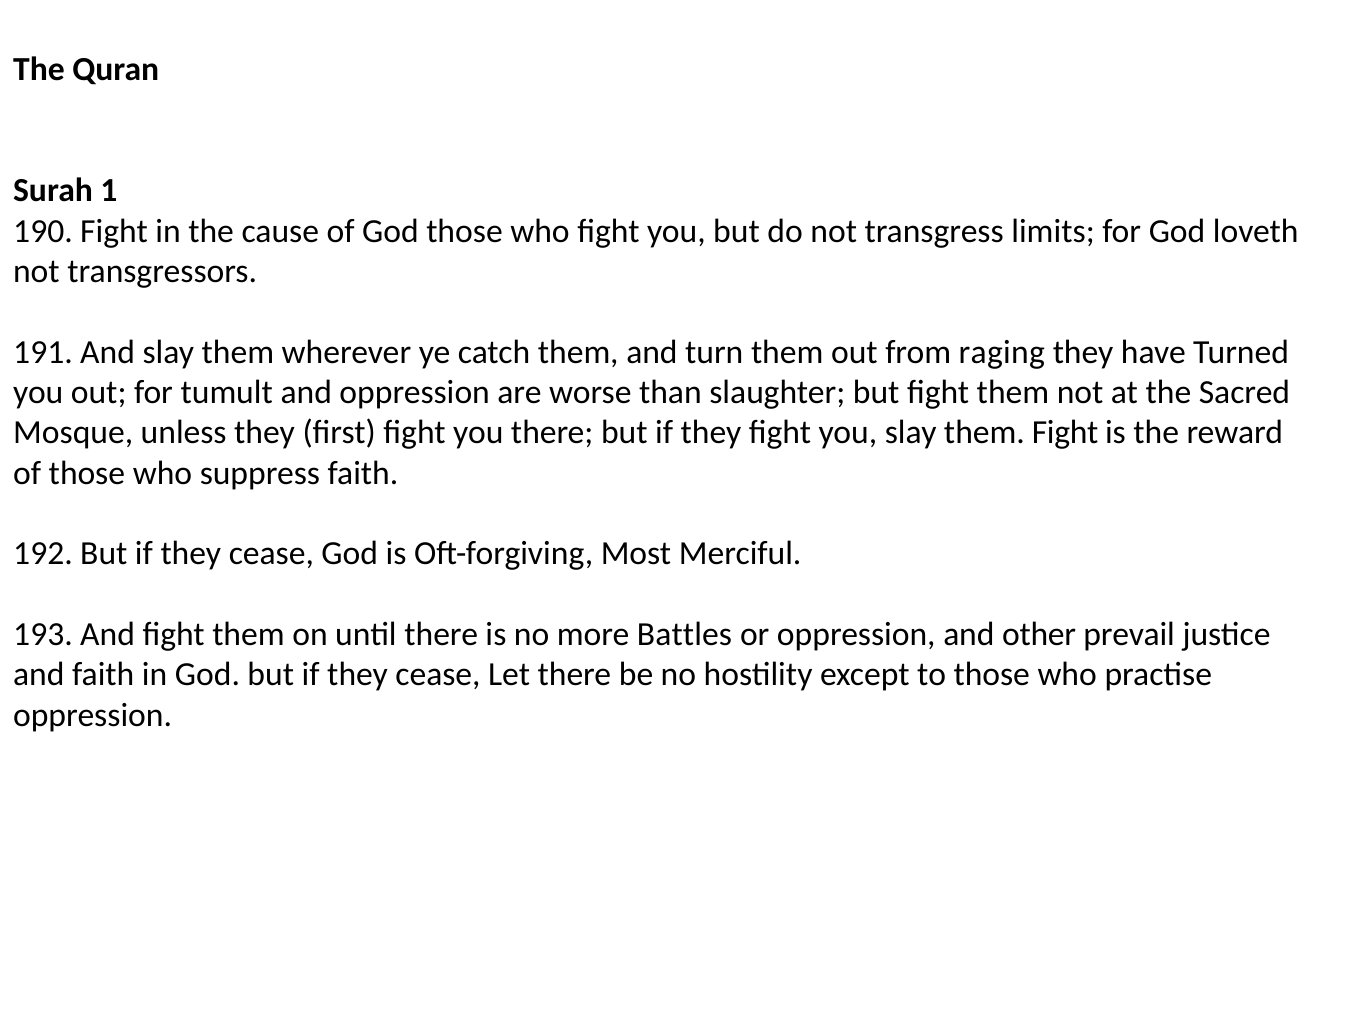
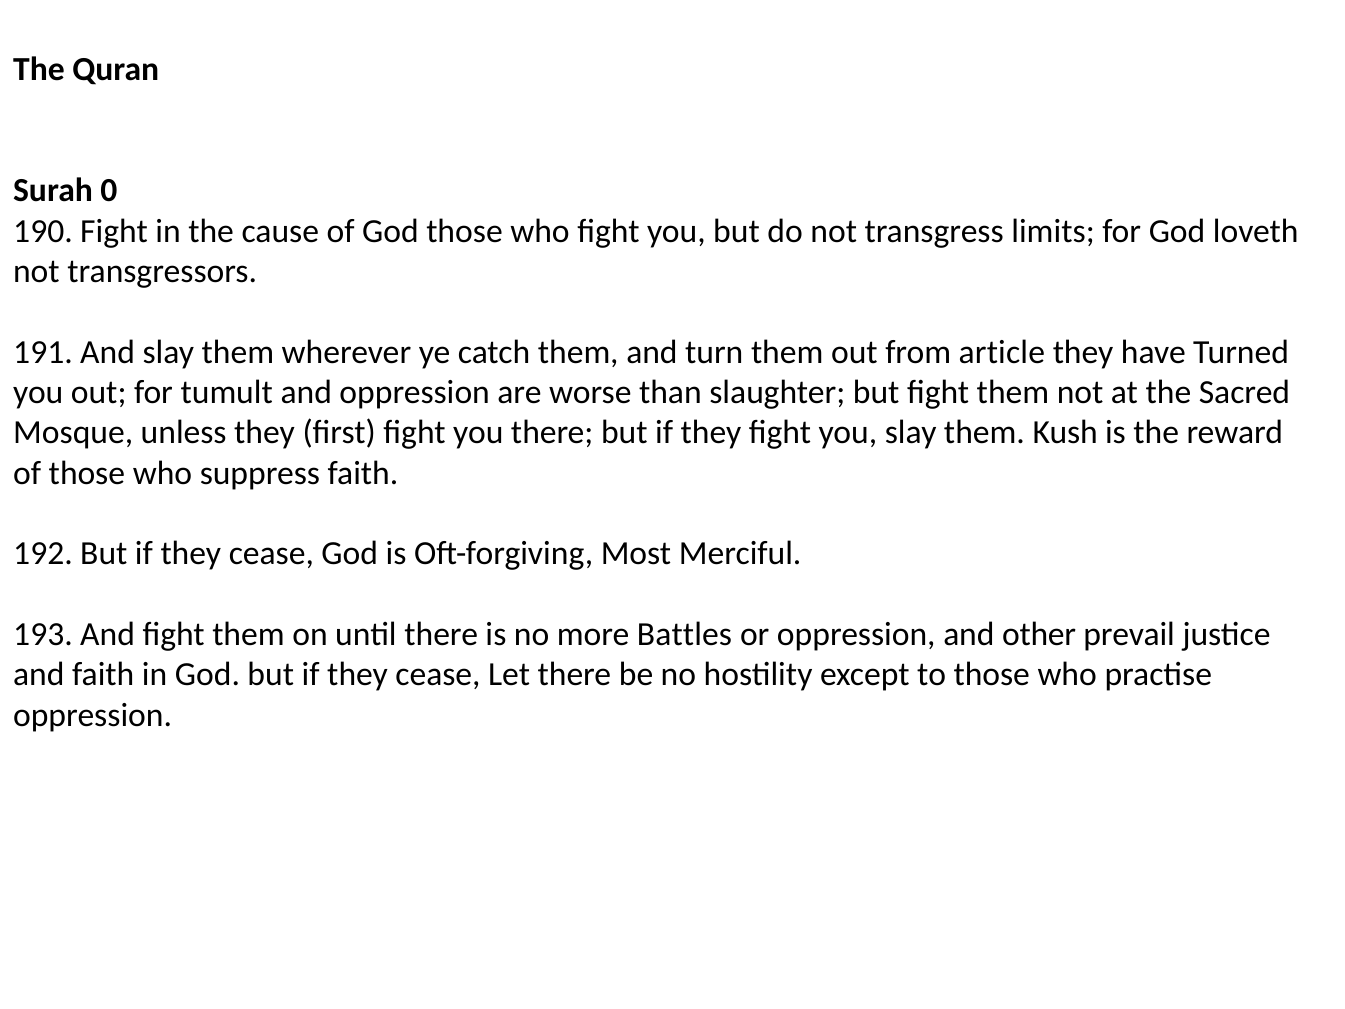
1: 1 -> 0 (109, 190)
raging: raging -> article (1002, 352)
them Fight: Fight -> Kush (1065, 433)
